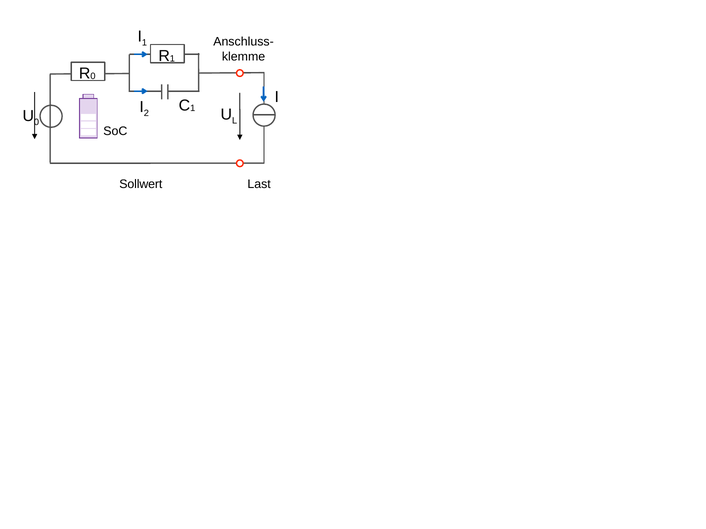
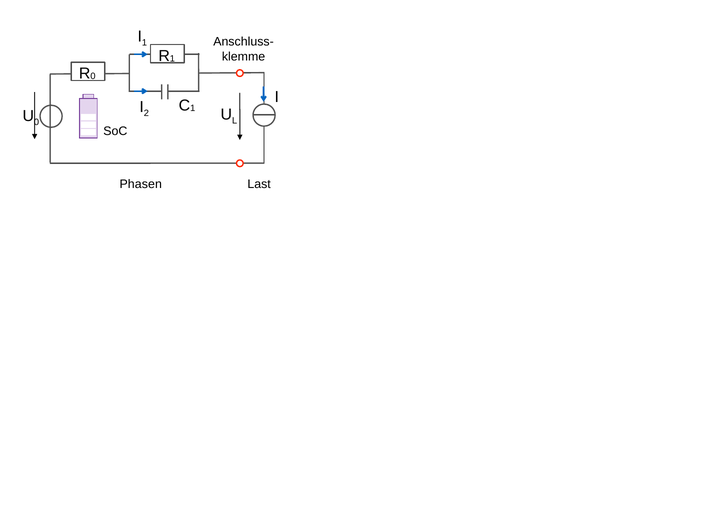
Sollwert: Sollwert -> Phasen (141, 184)
